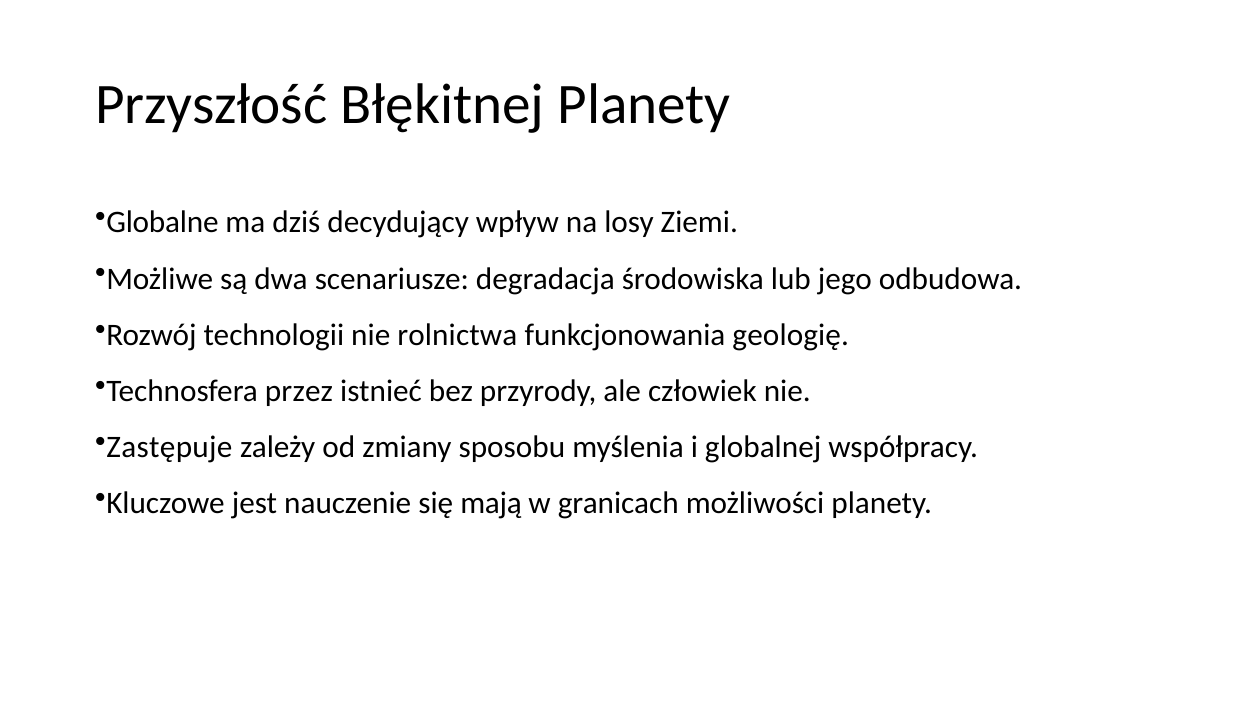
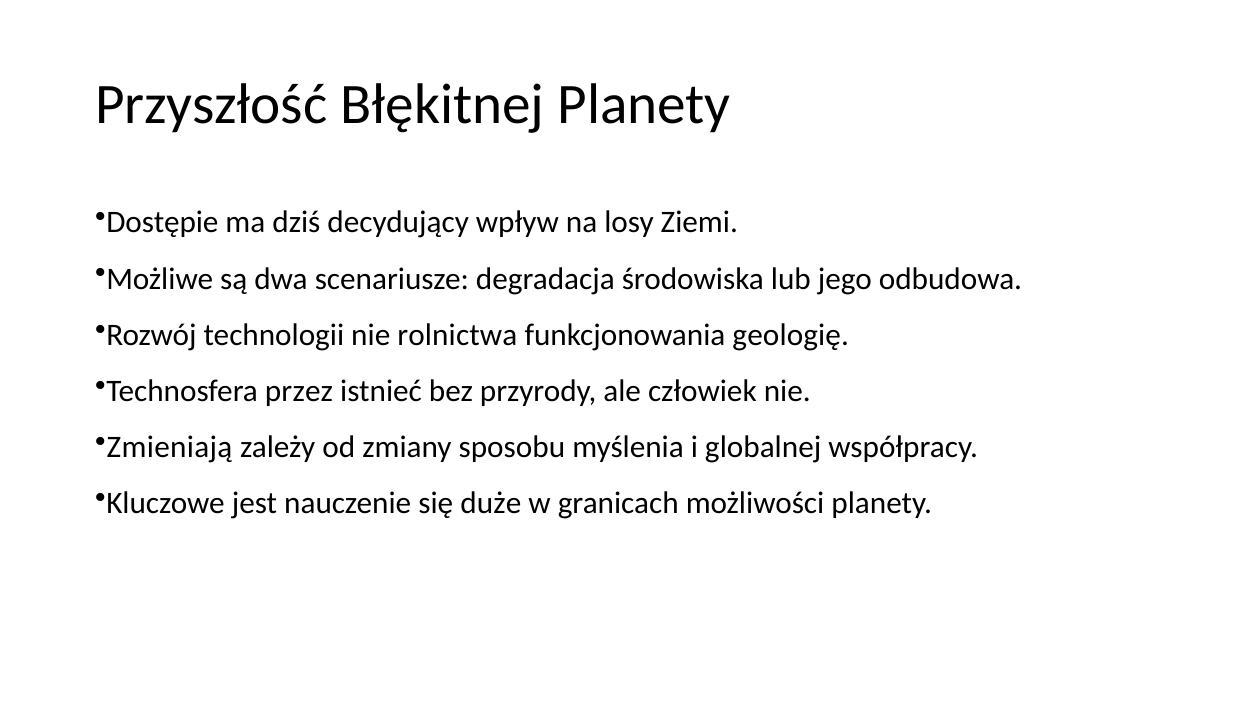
Globalne: Globalne -> Dostępie (162, 222)
Zastępuje: Zastępuje -> Zmieniają (169, 447)
mają: mają -> duże (491, 503)
